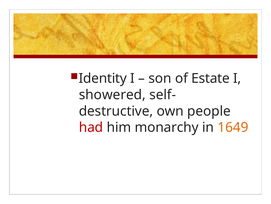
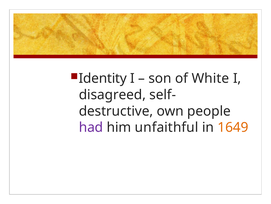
Estate: Estate -> White (210, 78)
showered: showered -> disagreed (112, 94)
had colour: red -> purple (91, 127)
monarchy: monarchy -> unfaithful (167, 127)
